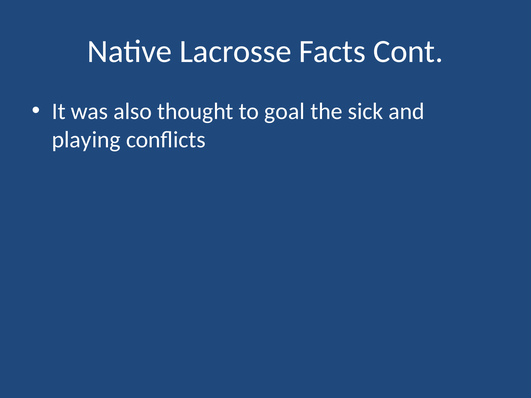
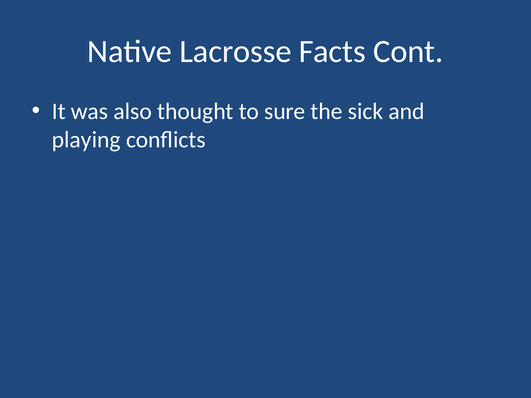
goal: goal -> sure (285, 111)
